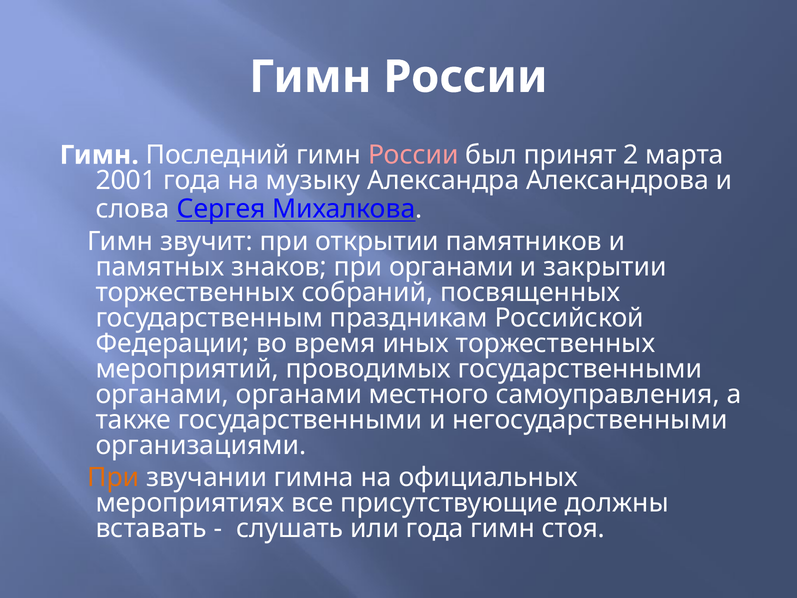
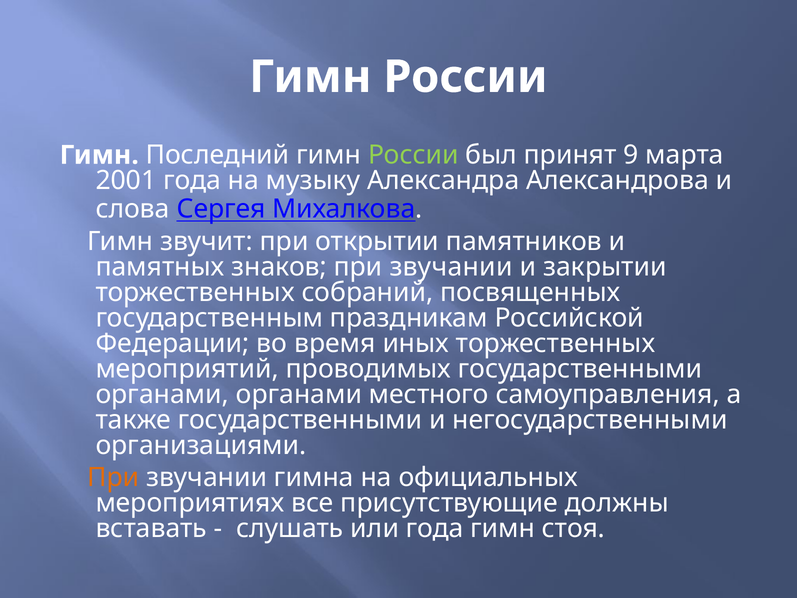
России colour: pink -> light green (413, 155)
2: 2 -> 9 (631, 155)
знаков при органами: органами -> звучании (451, 267)
